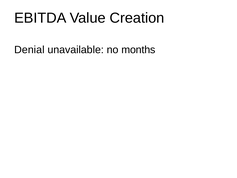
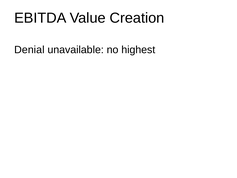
months: months -> highest (138, 50)
